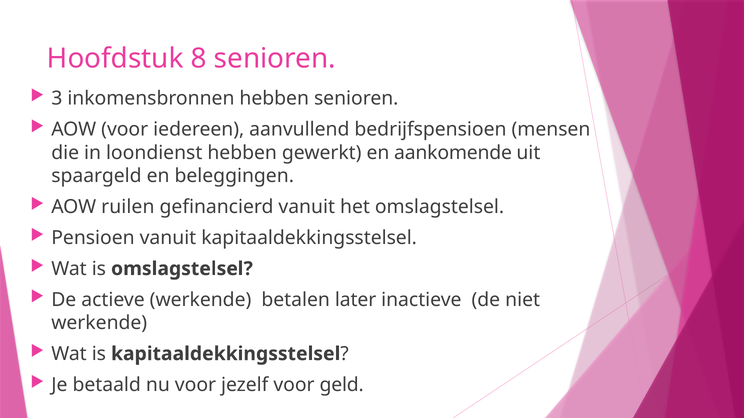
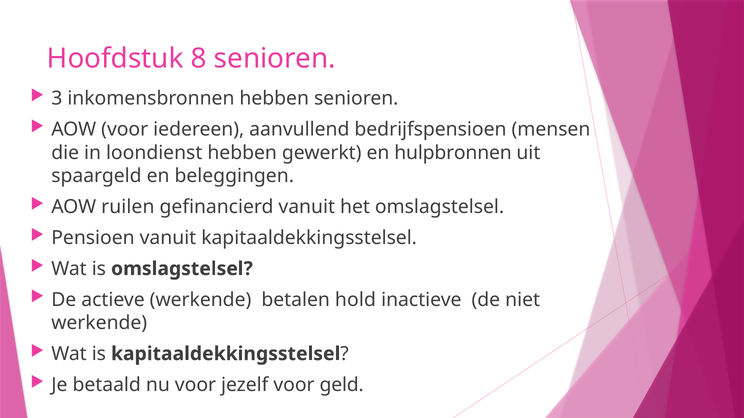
aankomende: aankomende -> hulpbronnen (453, 153)
later: later -> hold (355, 300)
